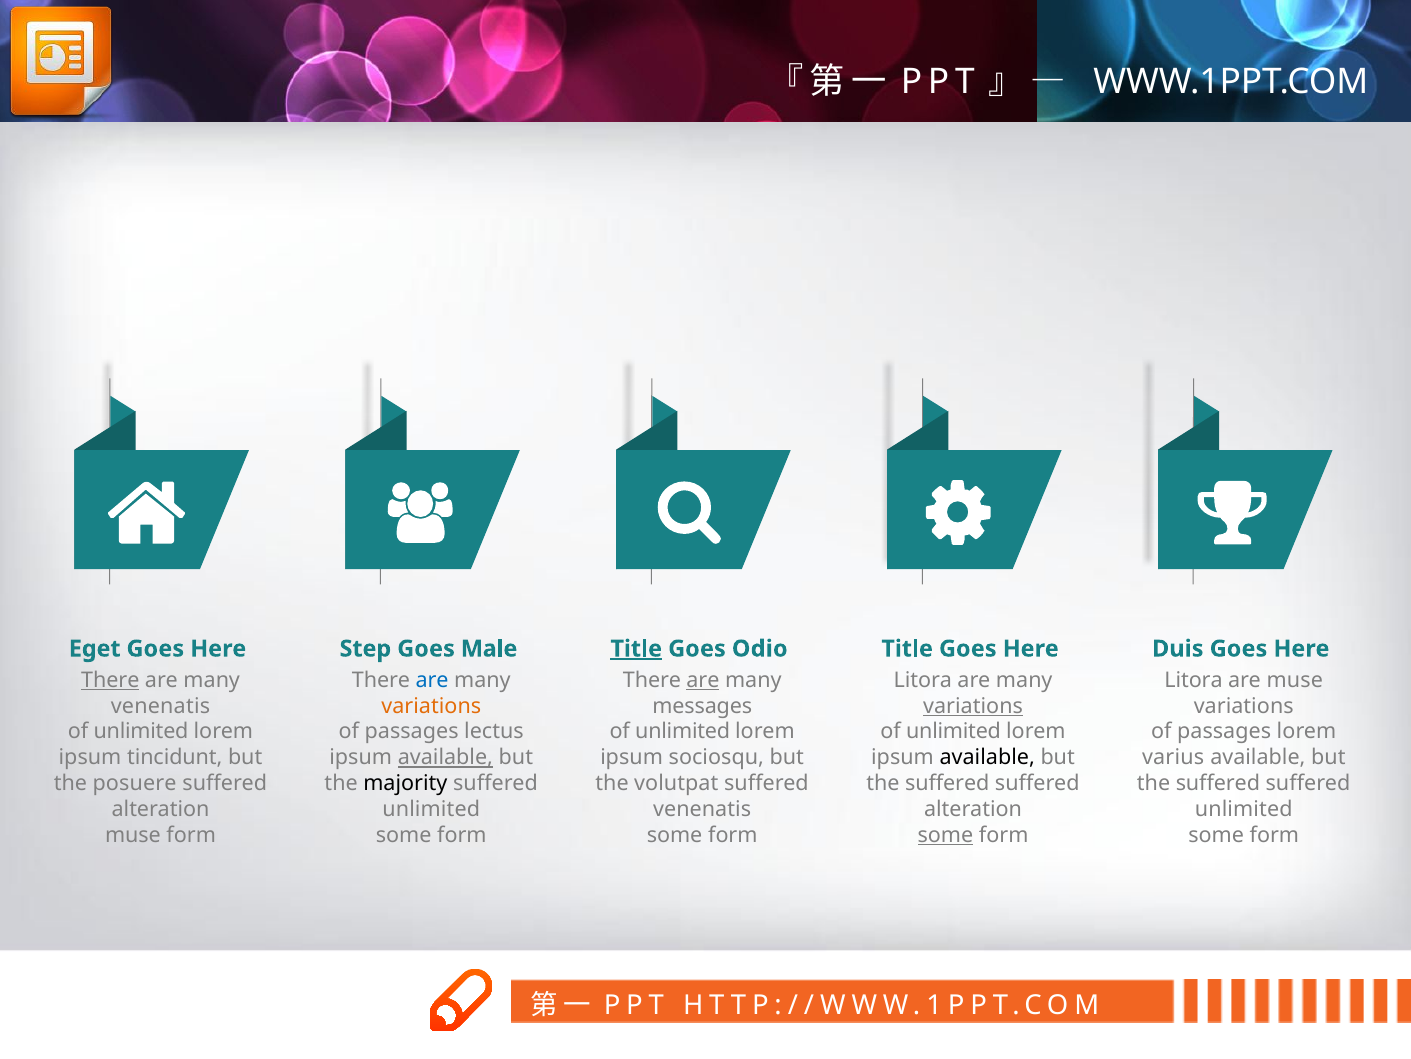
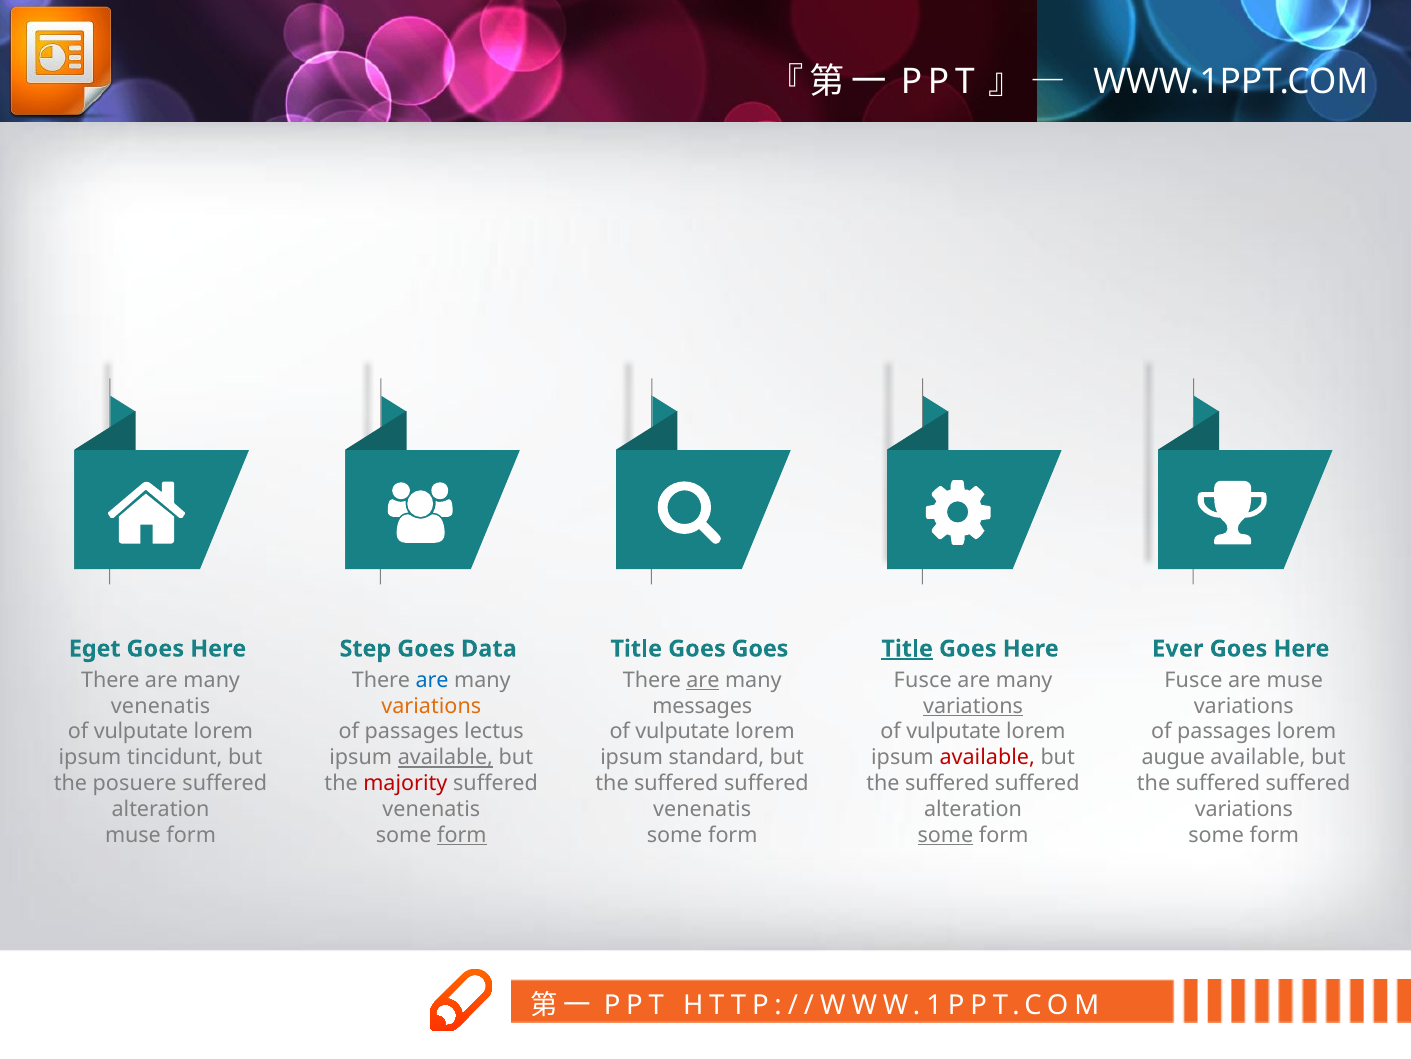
Male: Male -> Data (489, 648)
Title underline: present -> none (636, 648)
Goes Odio: Odio -> Goes (760, 648)
Title underline: none -> present (907, 648)
Duis: Duis -> Ever (1178, 648)
There underline: present -> none (110, 680)
Litora: Litora -> Fusce (923, 680)
Litora: Litora -> Fusce (1193, 680)
unlimited: unlimited -> vulputate (141, 731)
unlimited: unlimited -> vulputate (683, 731)
unlimited: unlimited -> vulputate (954, 731)
sociosqu: sociosqu -> standard (716, 757)
available colour: black -> red (987, 757)
varius: varius -> augue (1173, 757)
majority colour: black -> red (405, 783)
volutpat: volutpat -> suffered (676, 783)
unlimited: unlimited -> venenatis (431, 809)
unlimited: unlimited -> variations (1244, 809)
form underline: none -> present (462, 835)
